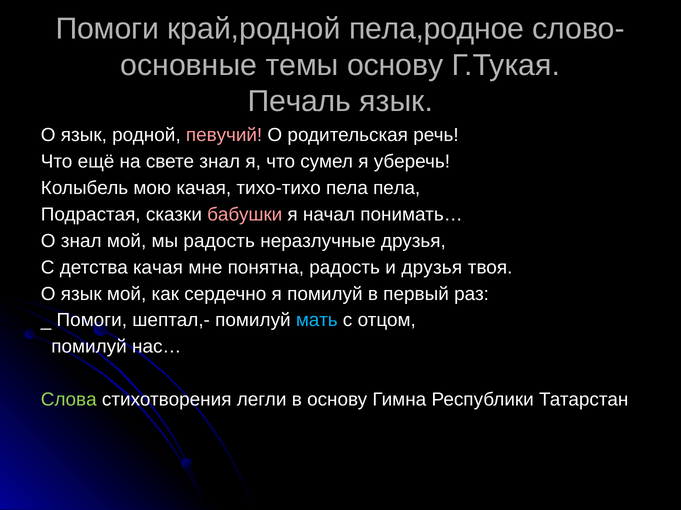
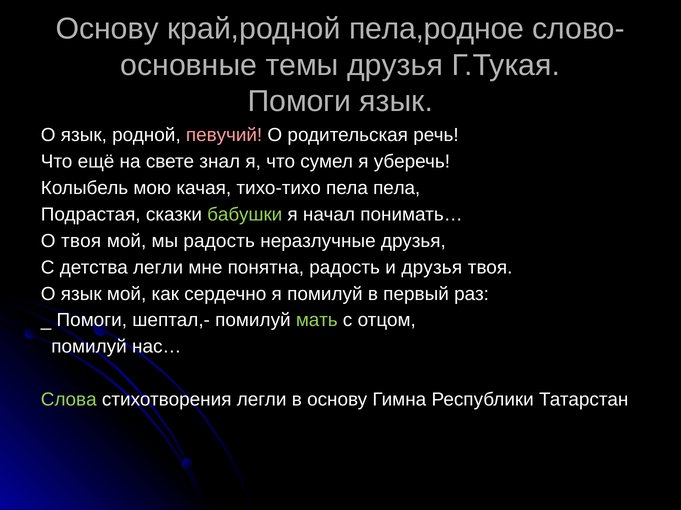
Помоги: Помоги -> Основу (107, 29)
темы основу: основу -> друзья (395, 65)
Печаль: Печаль -> Помоги (299, 102)
бабушки colour: pink -> light green (245, 215)
О знал: знал -> твоя (81, 241)
детства качая: качая -> легли (158, 268)
мать colour: light blue -> light green (317, 321)
